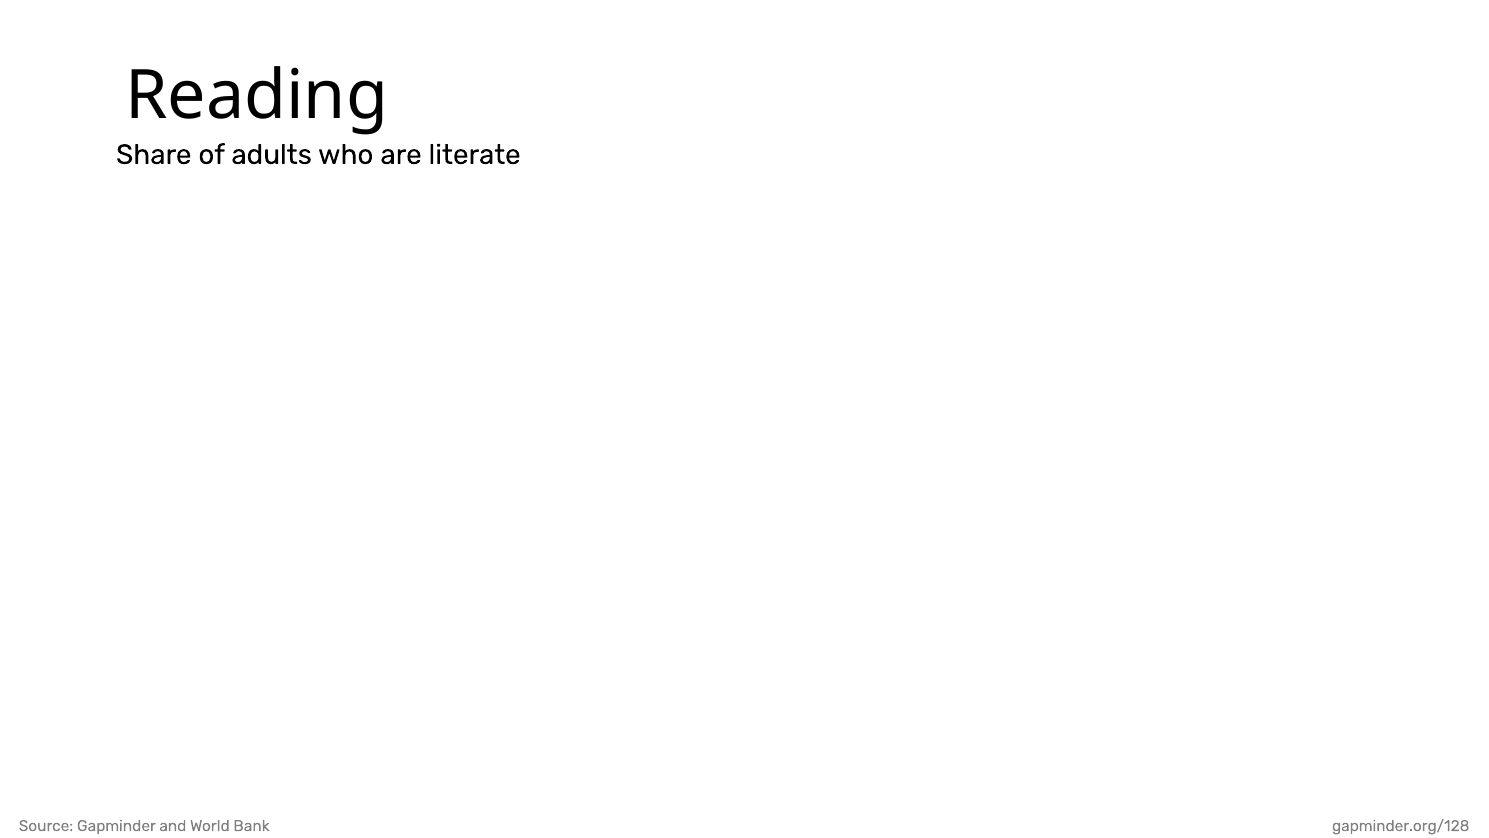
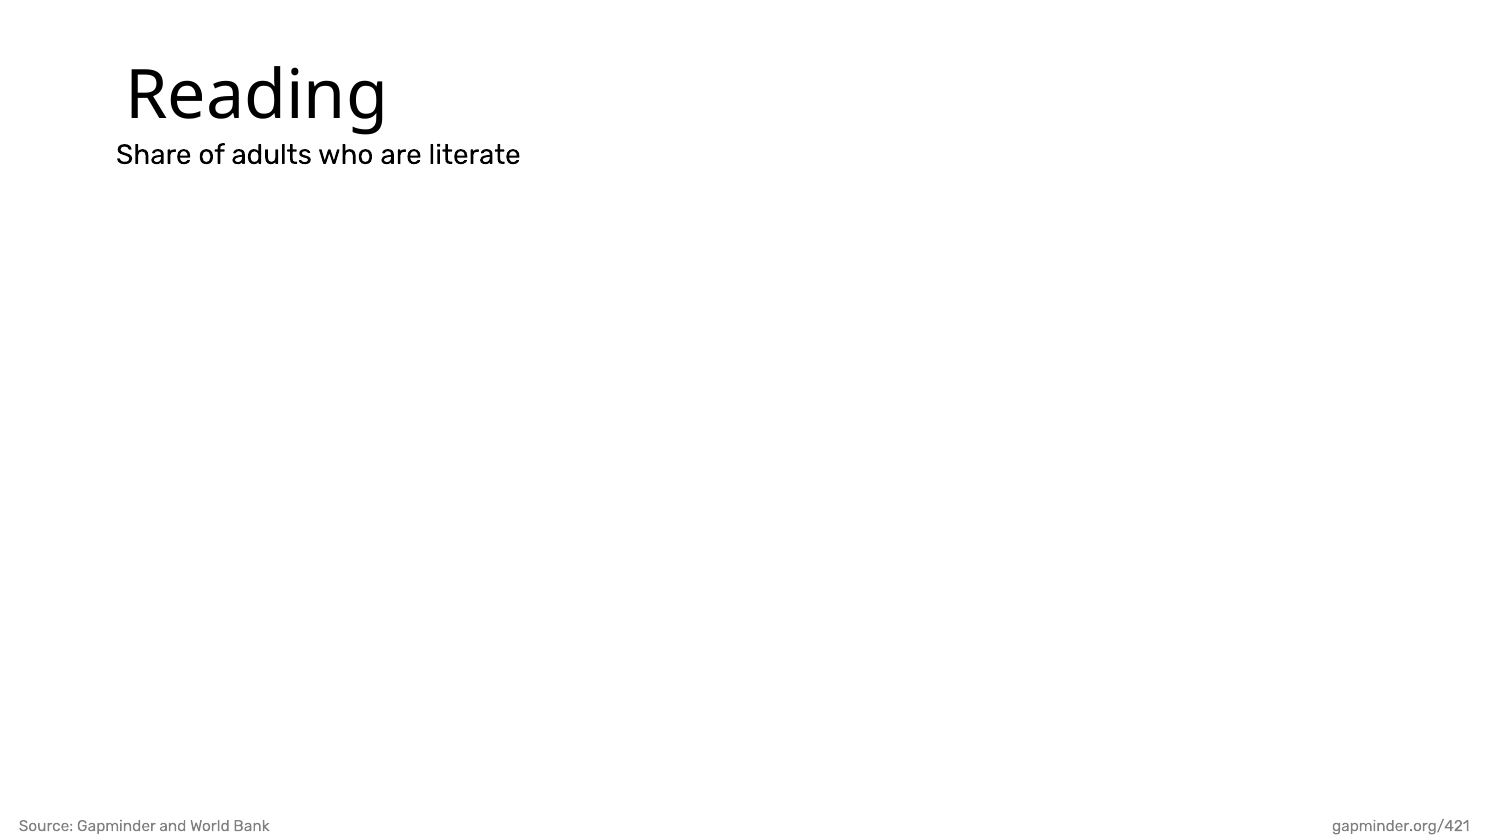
gapminder.org/128: gapminder.org/128 -> gapminder.org/421 (1401, 826)
